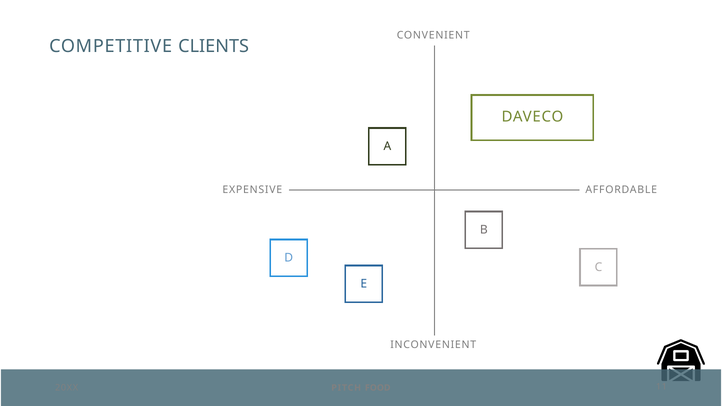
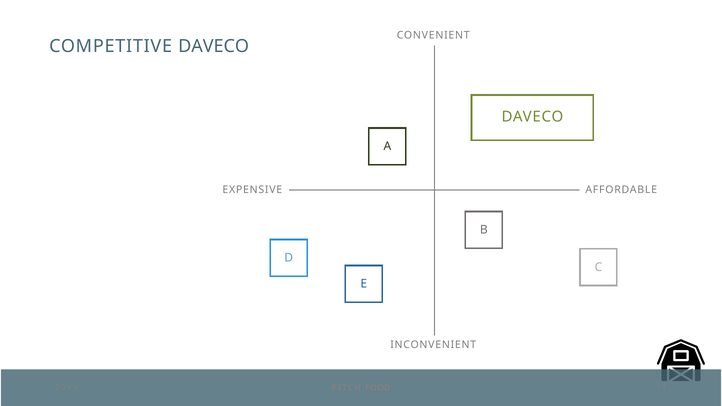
COMPETITIVE CLIENTS: CLIENTS -> DAVECO (214, 46)
